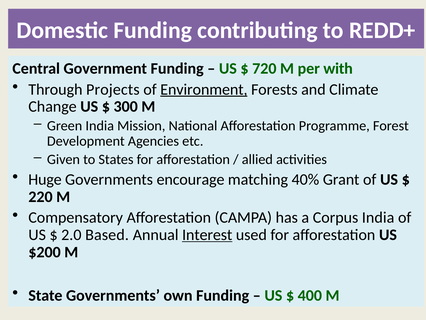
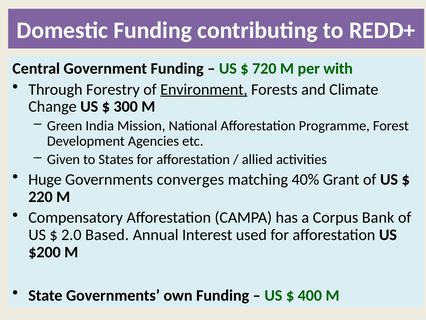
Projects: Projects -> Forestry (113, 89)
encourage: encourage -> converges (190, 179)
Corpus India: India -> Bank (378, 217)
Interest underline: present -> none (207, 234)
